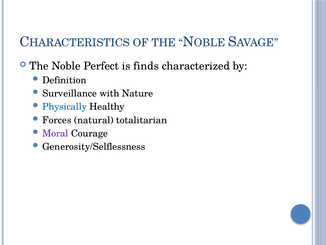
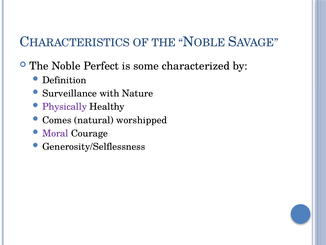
finds: finds -> some (146, 66)
Physically colour: blue -> purple (65, 107)
Forces: Forces -> Comes (57, 120)
totalitarian: totalitarian -> worshipped (142, 120)
